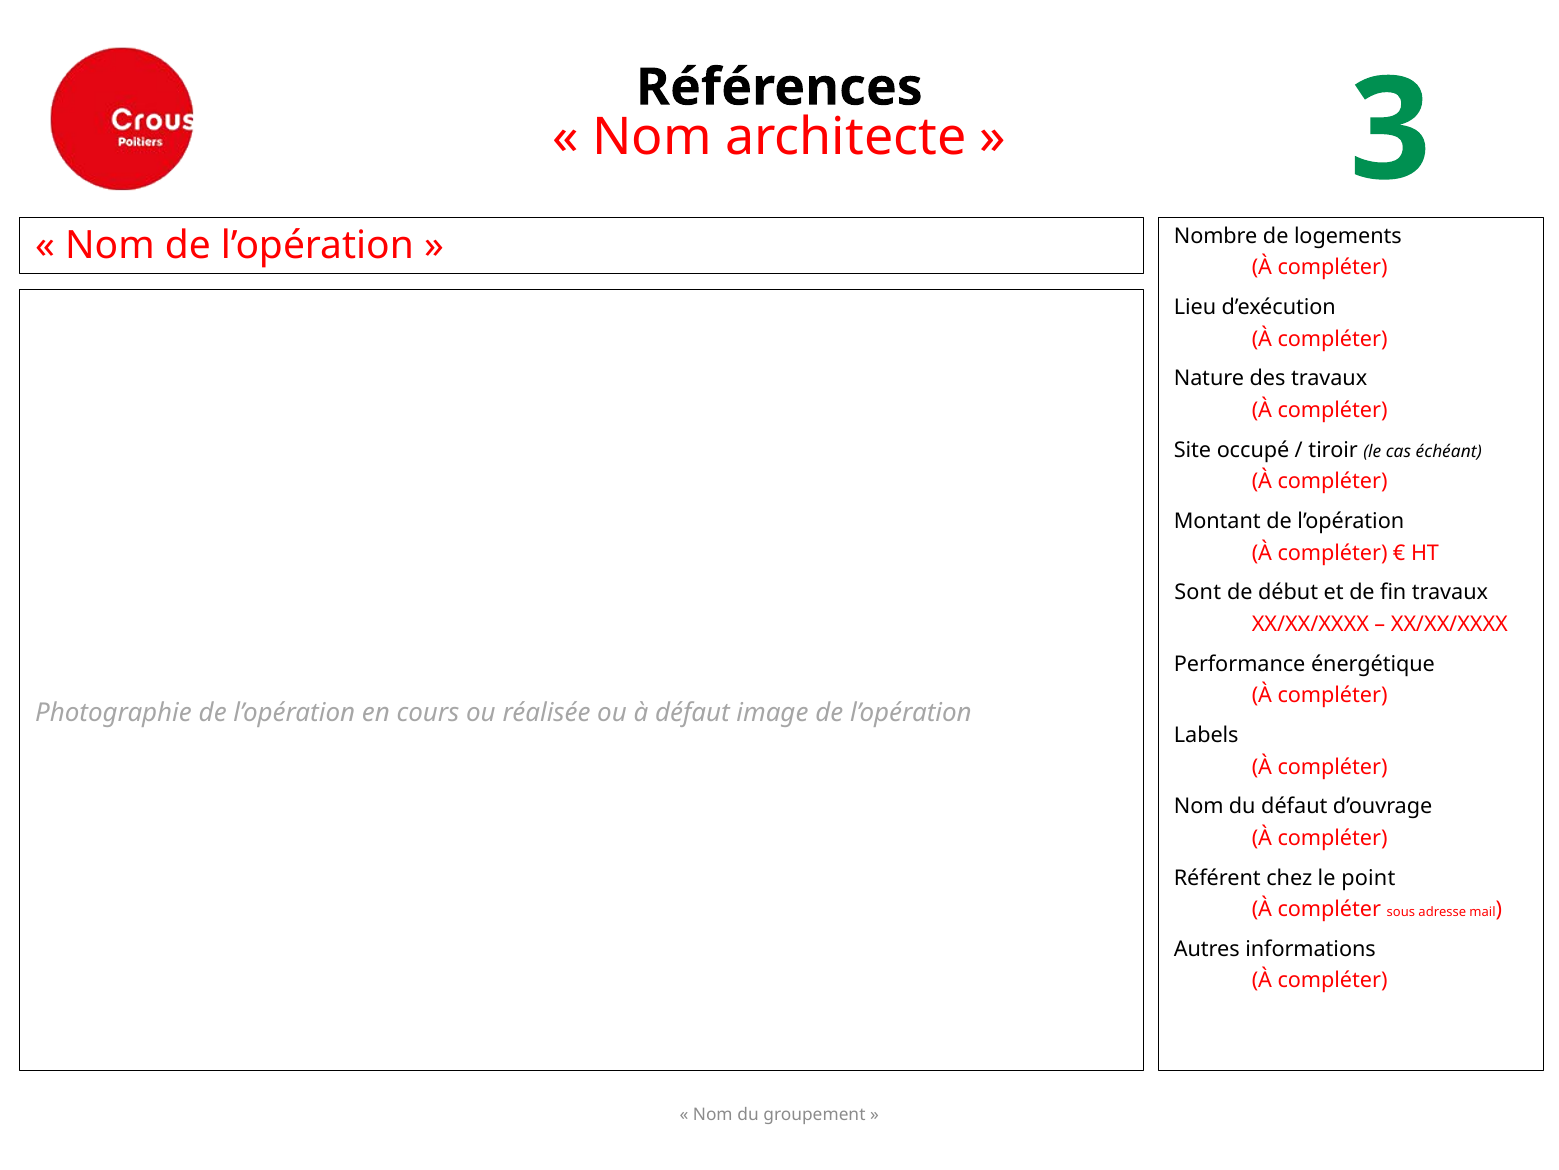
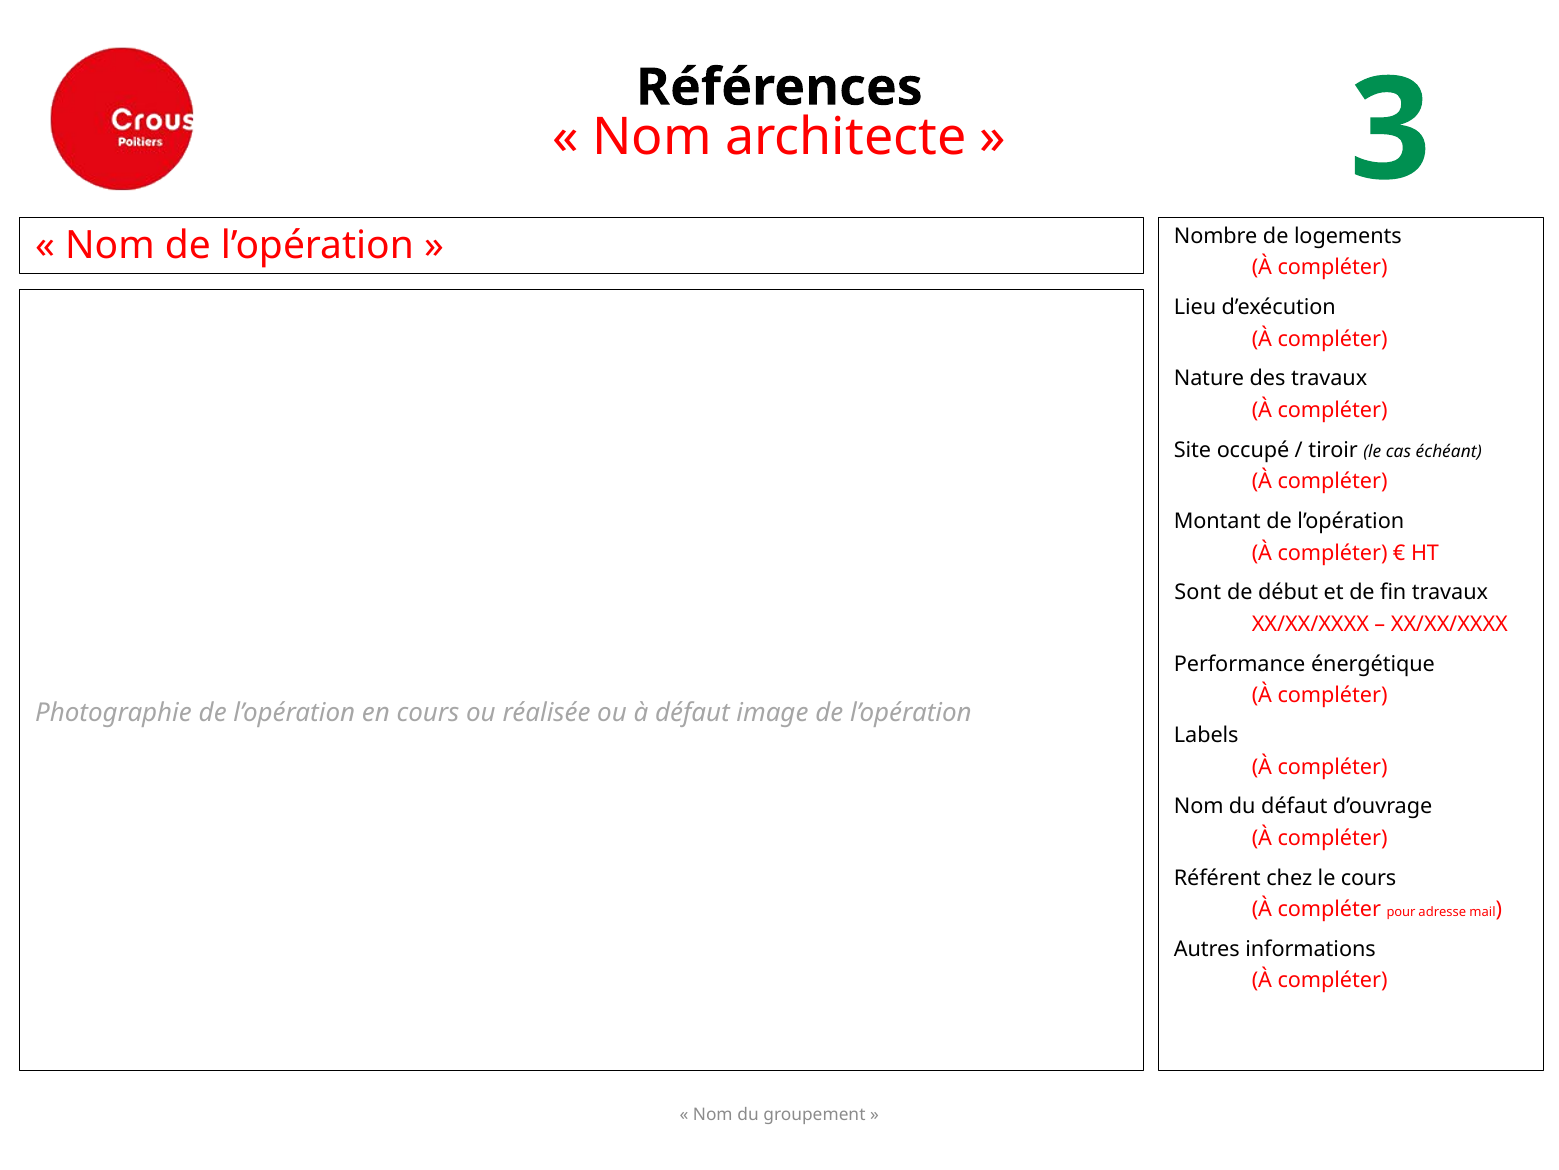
le point: point -> cours (1369, 877)
sous: sous -> pour (1401, 912)
